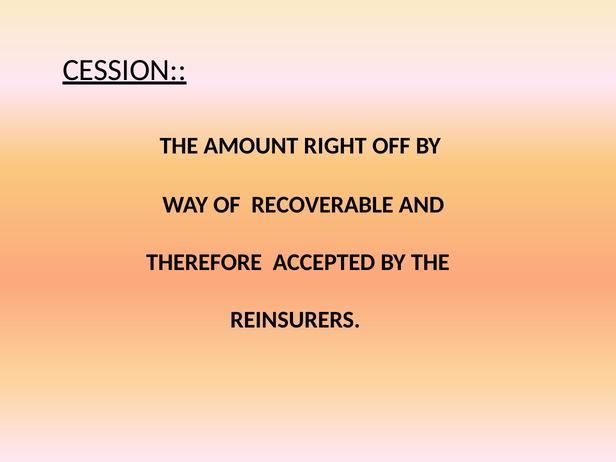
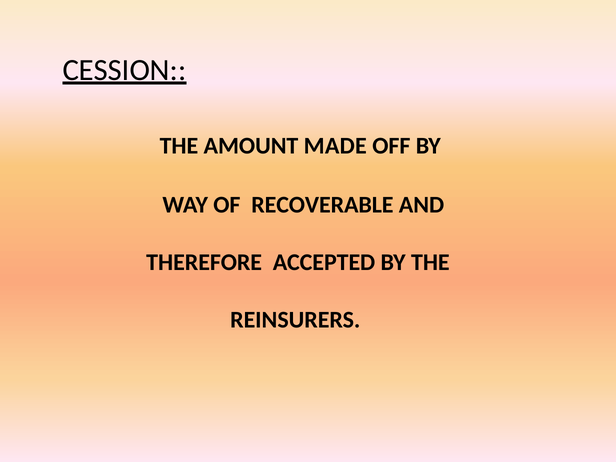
RIGHT: RIGHT -> MADE (335, 146)
